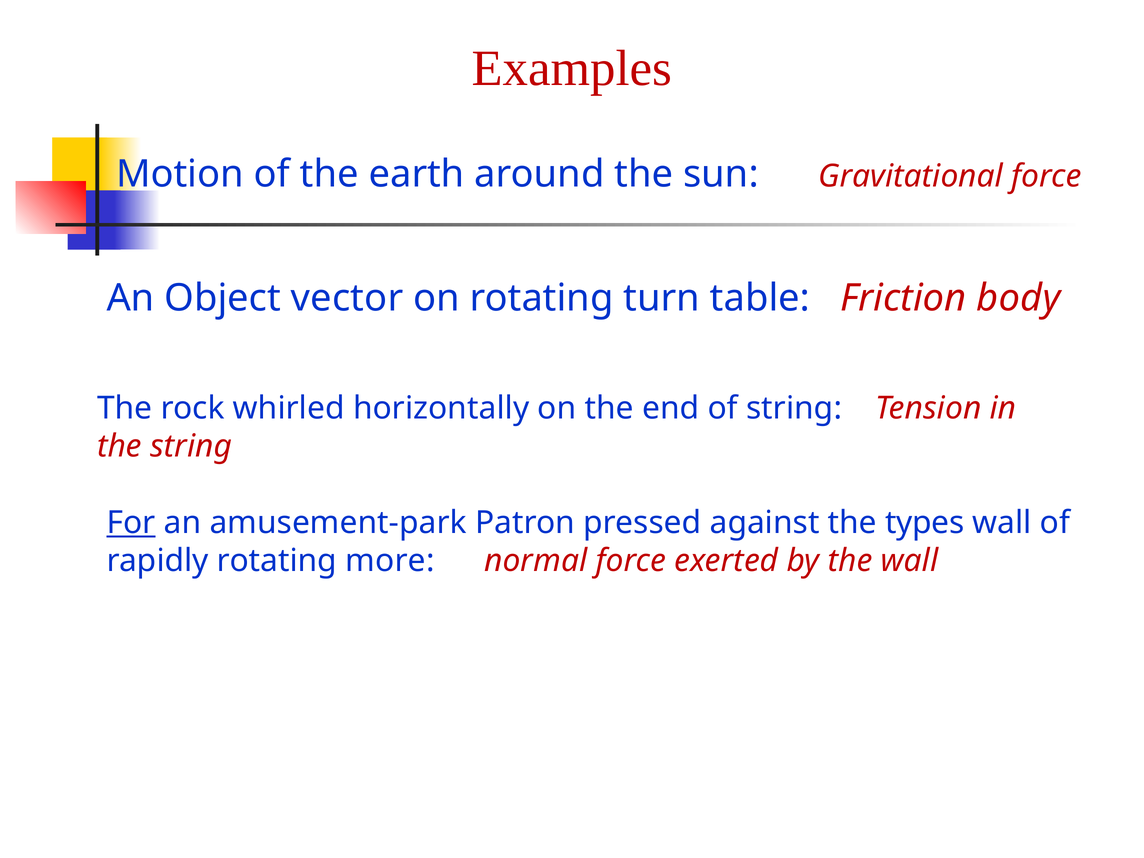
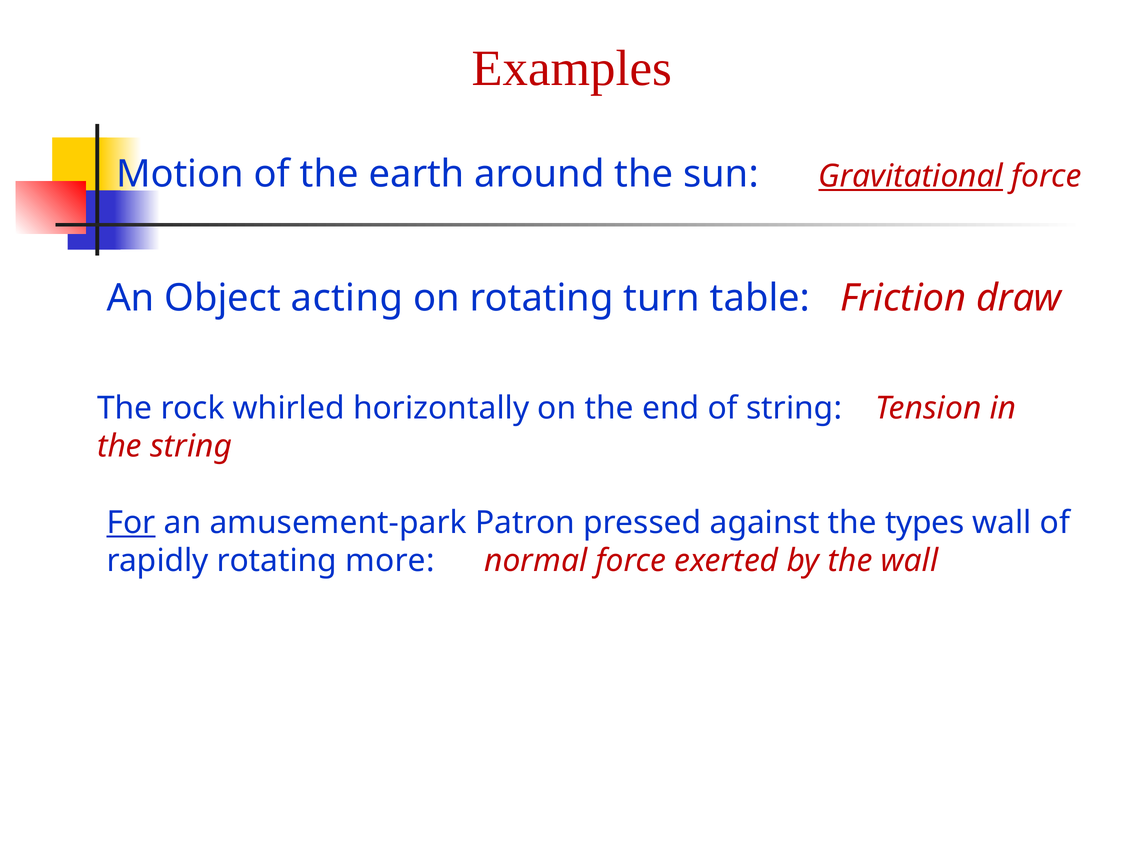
Gravitational underline: none -> present (911, 176)
vector: vector -> acting (347, 298)
body: body -> draw (1019, 298)
